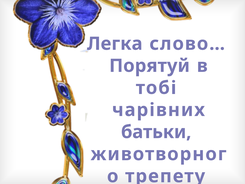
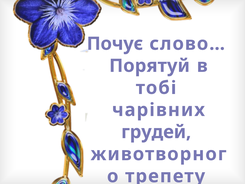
Легка: Легка -> Почує (115, 44)
батьки: батьки -> грудей (156, 132)
